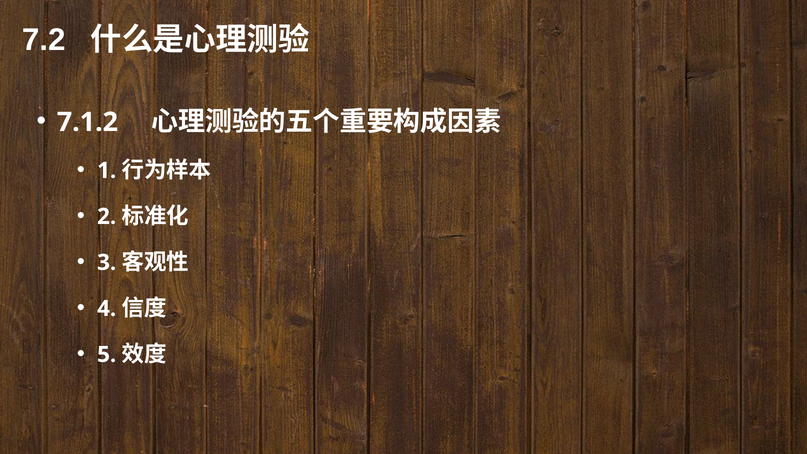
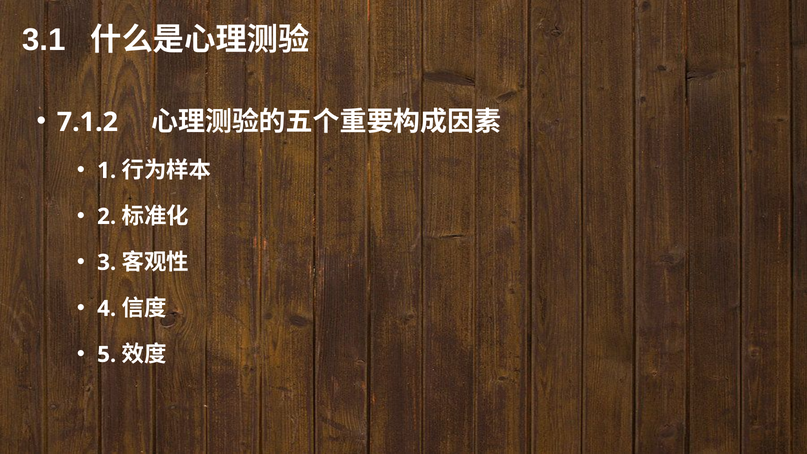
7.2: 7.2 -> 3.1 (44, 40)
